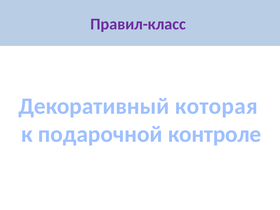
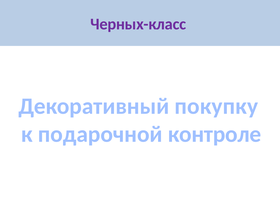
Правил-класс: Правил-класс -> Черных-класс (138, 24)
которая: которая -> покупку (216, 106)
